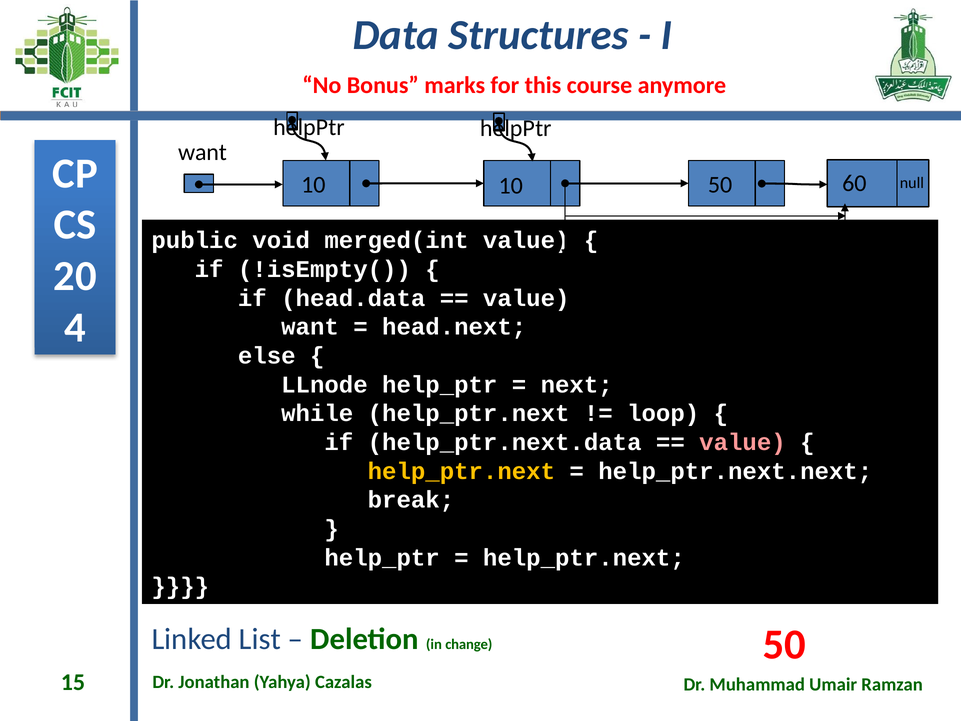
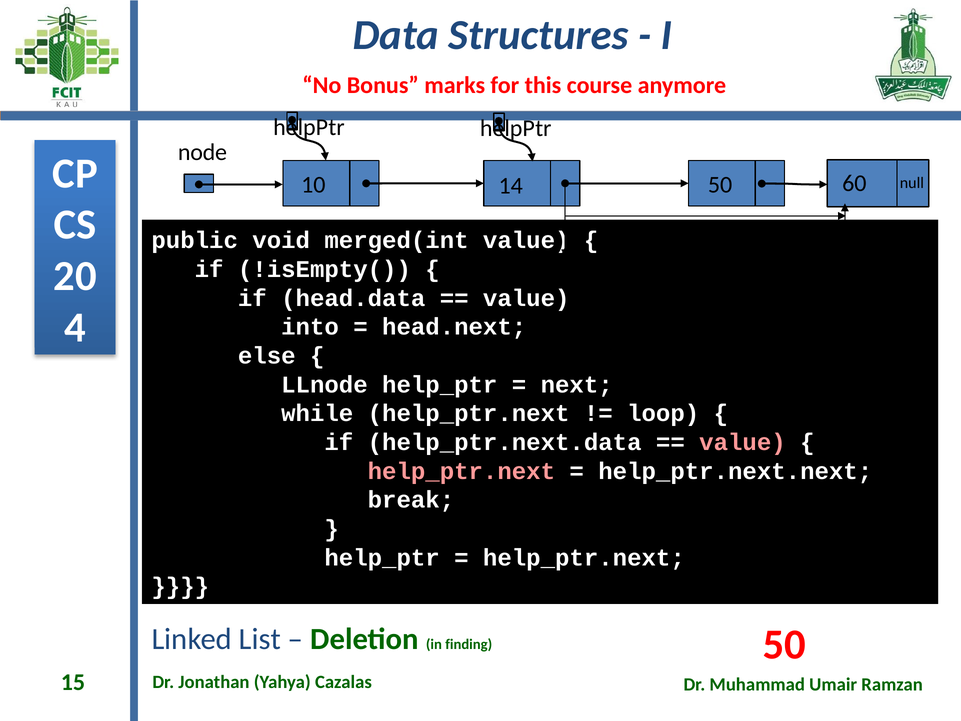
want: want -> node (202, 152)
10 10: 10 -> 14 (511, 186)
want: want -> into (310, 327)
help_ptr.next colour: yellow -> pink (461, 471)
change: change -> finding (469, 644)
